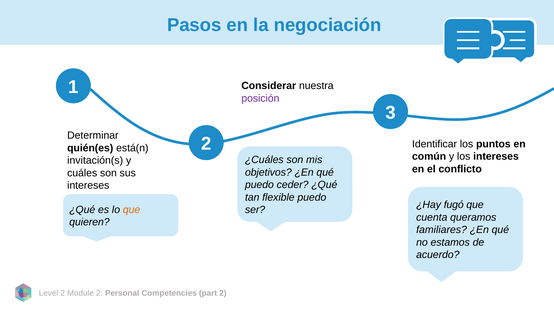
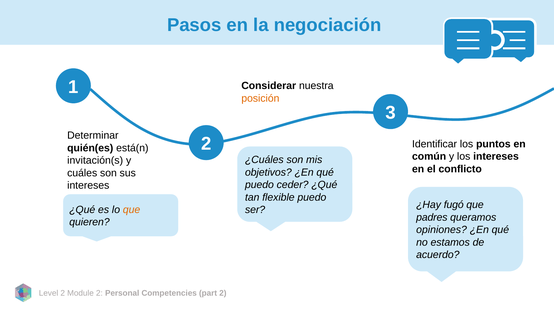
posición colour: purple -> orange (260, 98)
cuenta: cuenta -> padres (432, 217)
familiares: familiares -> opiniones (442, 230)
